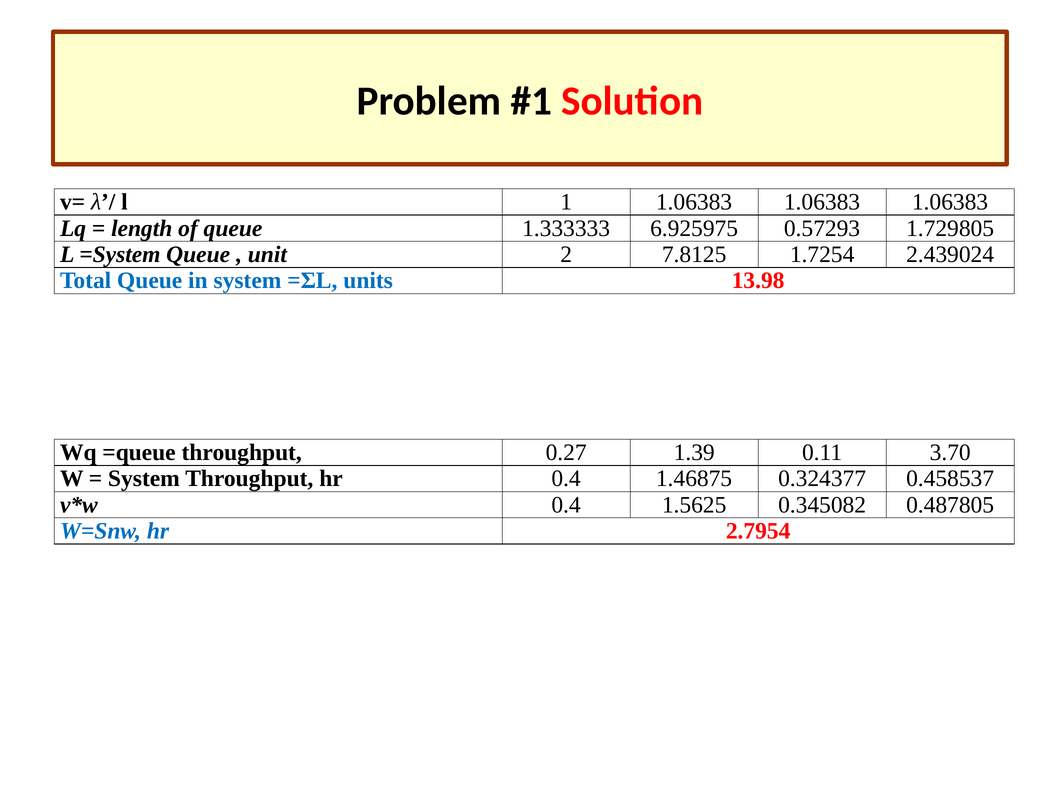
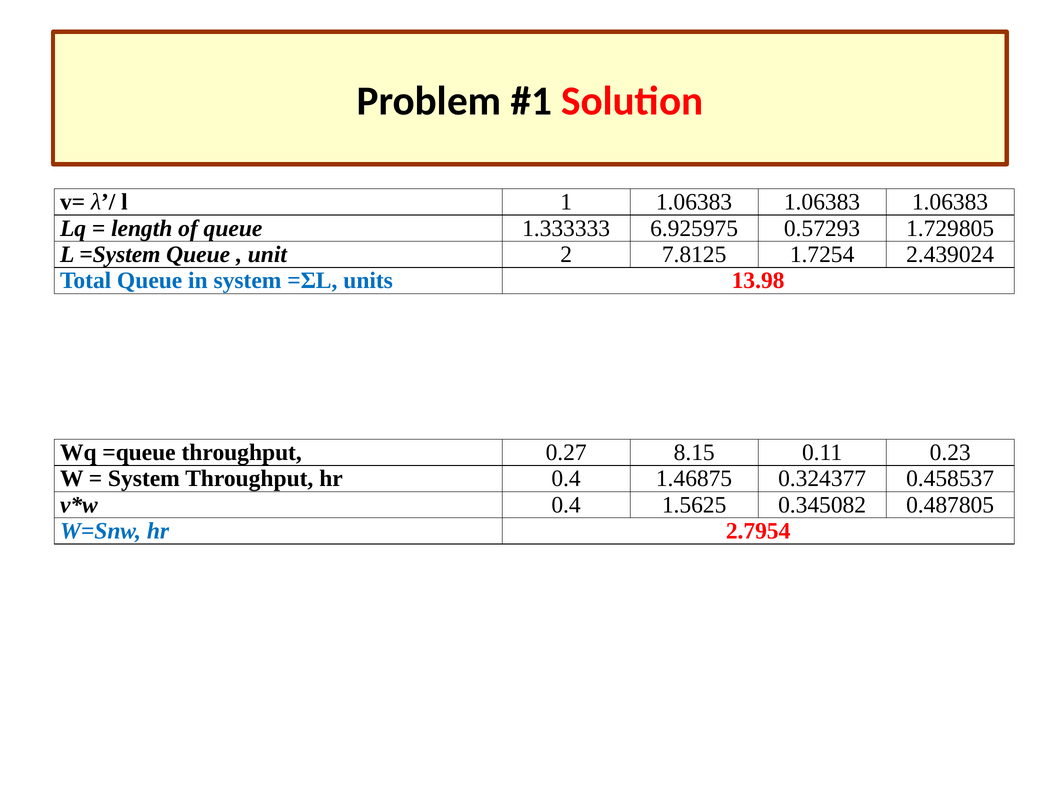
1.39: 1.39 -> 8.15 (694, 452)
3.70: 3.70 -> 0.23 (950, 452)
